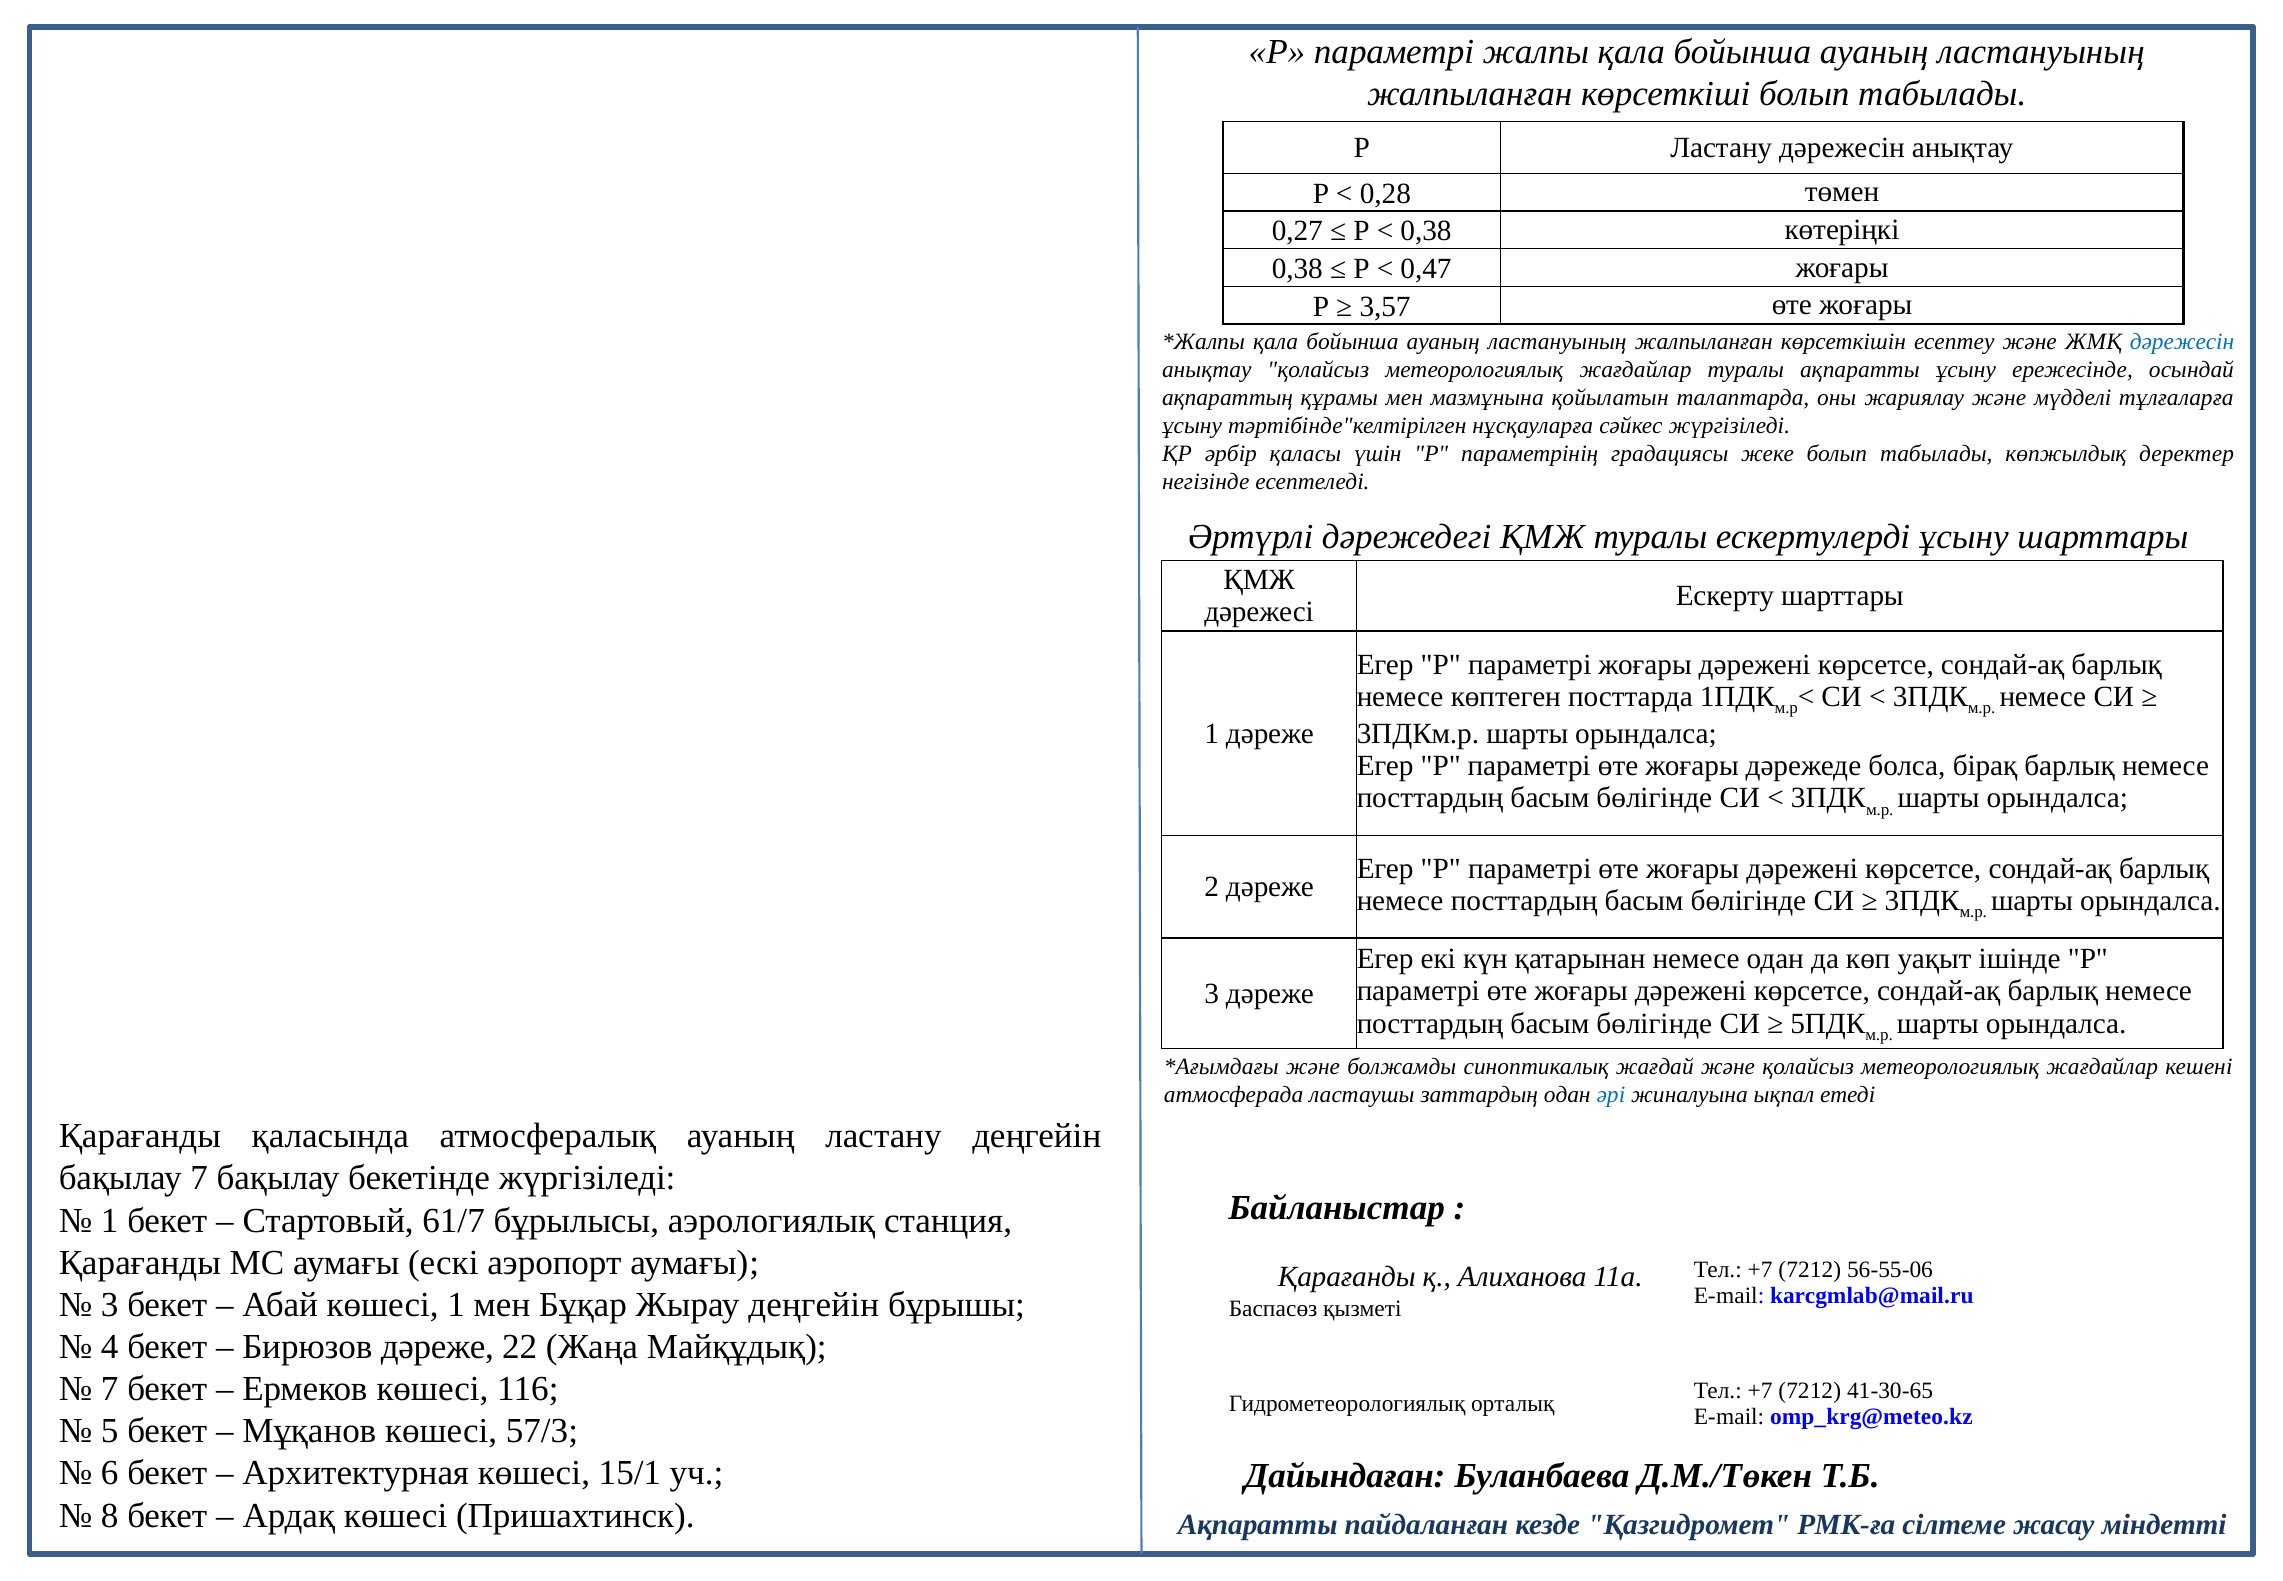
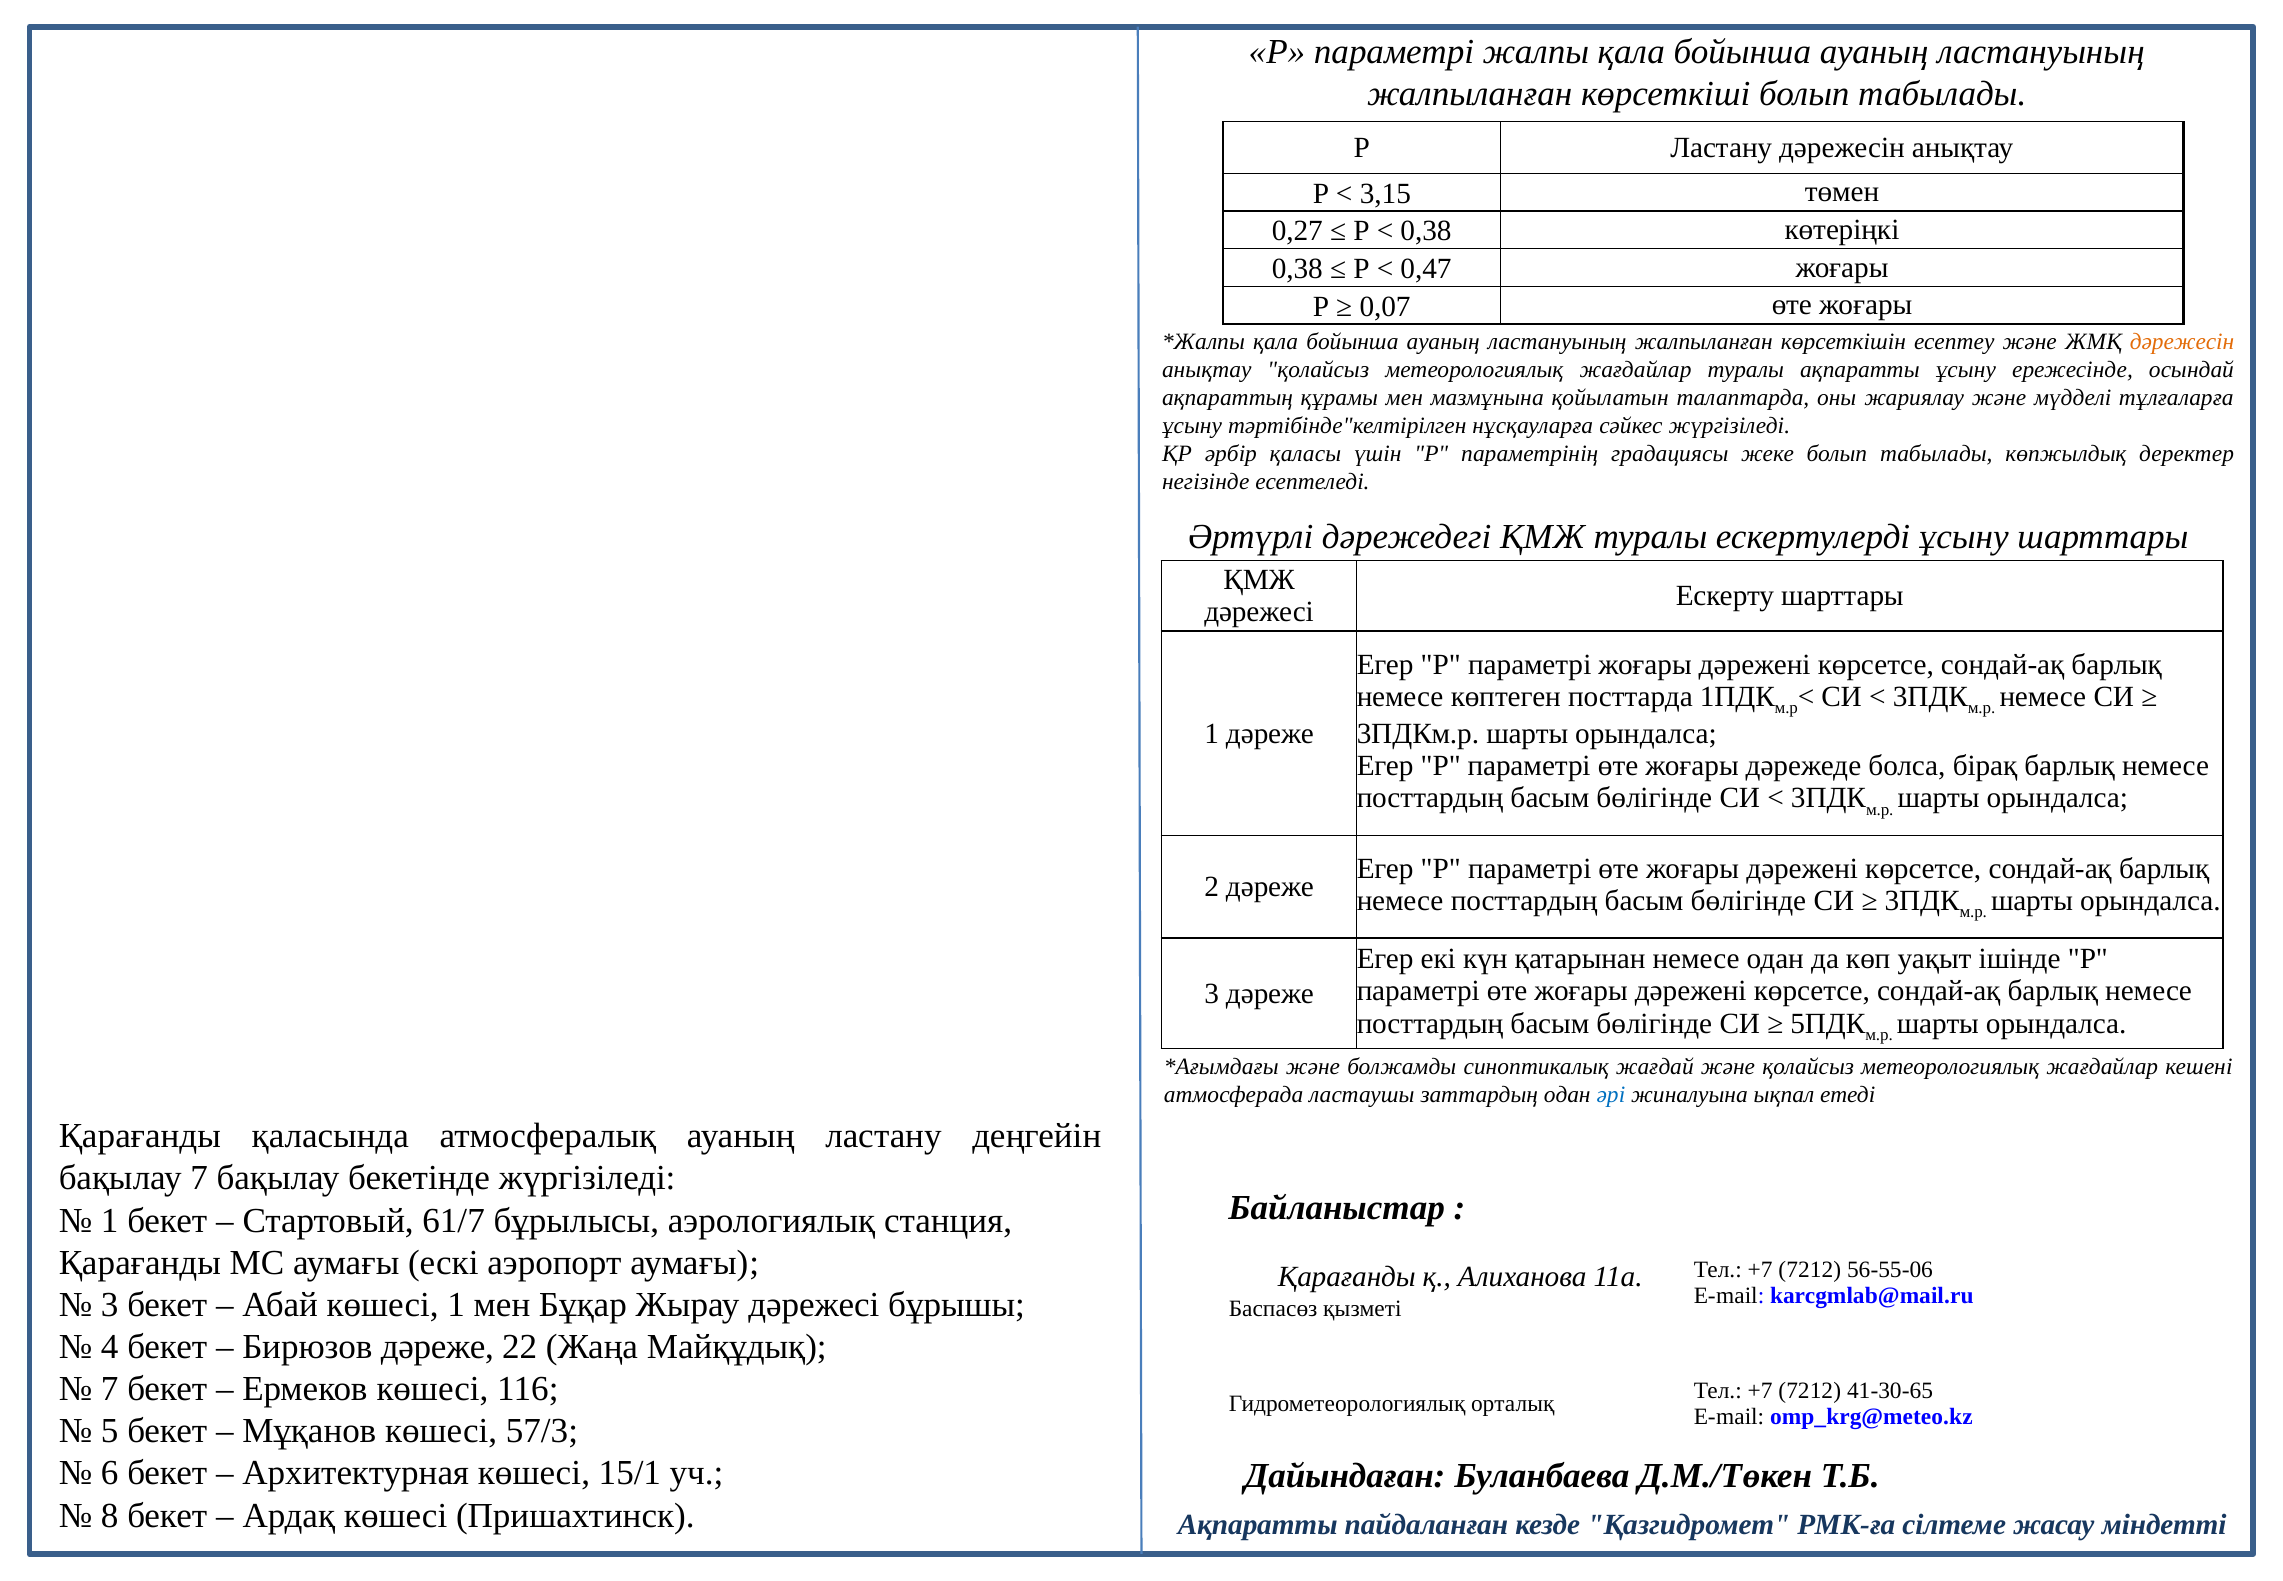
0,28: 0,28 -> 3,15 (1385, 193)
3,57: 3,57 -> 0,07 (1385, 306)
дәрежесін colour: blue -> orange (2182, 341)
Жырау деңгейін: деңгейін -> дәрежесі (814, 1304)
